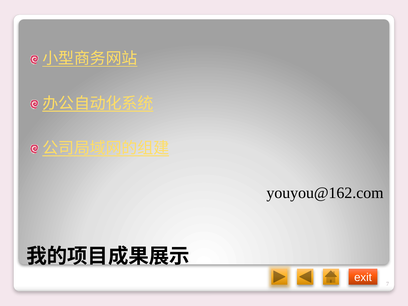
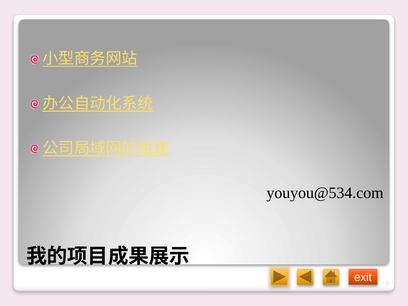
youyou@162.com: youyou@162.com -> youyou@534.com (325, 193)
